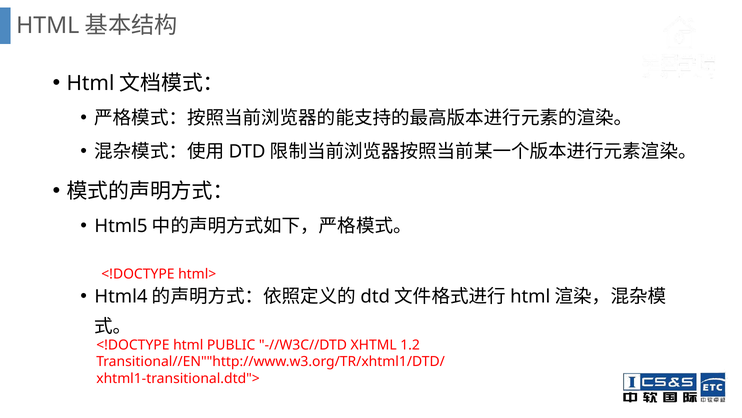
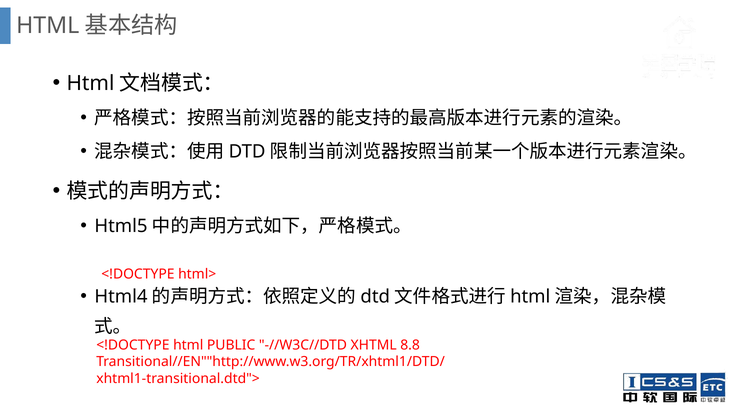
1.2: 1.2 -> 8.8 (410, 345)
